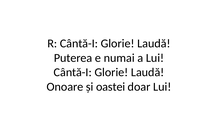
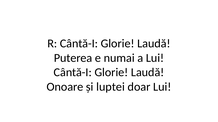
oastei: oastei -> luptei (111, 87)
